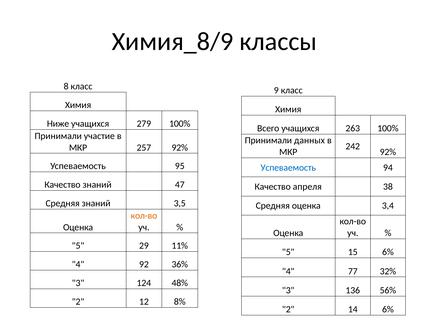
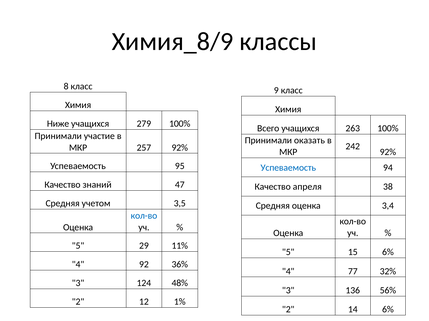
данных: данных -> оказать (309, 141)
Средняя знаний: знаний -> учетом (96, 204)
кол-во colour: orange -> blue (144, 216)
8%: 8% -> 1% (180, 303)
